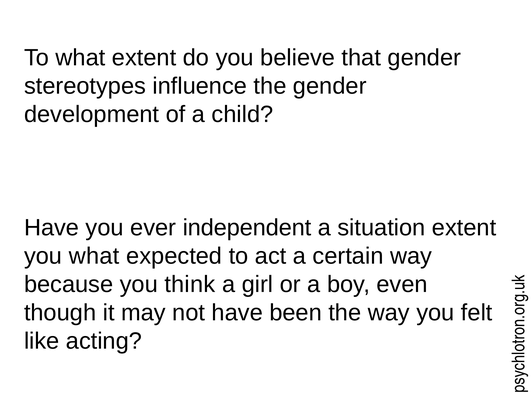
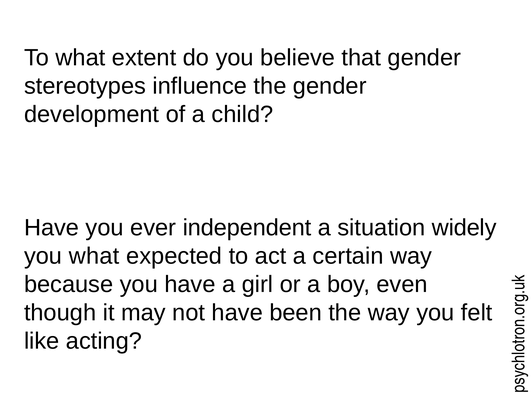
situation extent: extent -> widely (464, 228)
you think: think -> have (190, 284)
